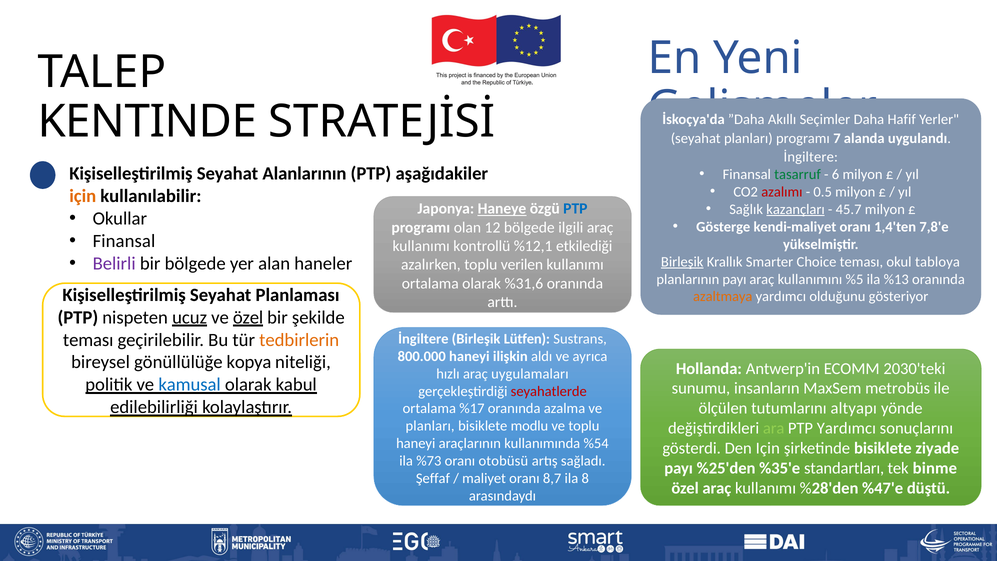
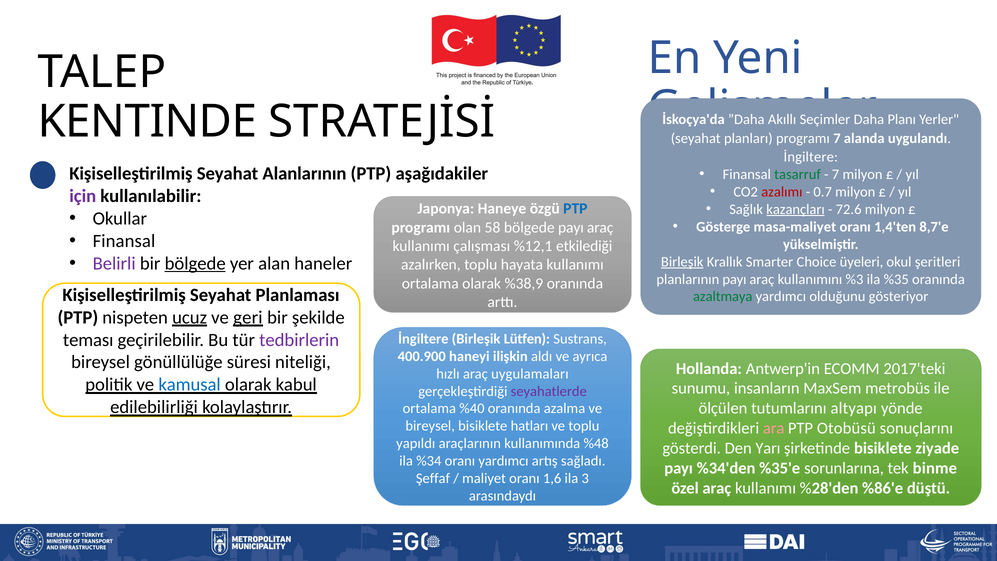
Hafif: Hafif -> Planı (902, 120)
6: 6 -> 7 (836, 174)
0.5: 0.5 -> 0.7 (823, 192)
için colour: orange -> purple (83, 196)
45.7: 45.7 -> 72.6 (849, 209)
Haneye underline: present -> none (502, 209)
kendi-maliyet: kendi-maliyet -> masa-maliyet (795, 227)
7,8'e: 7,8'e -> 8,7'e (934, 227)
12: 12 -> 58 (493, 227)
bölgede ilgili: ilgili -> payı (571, 227)
kontrollü: kontrollü -> çalışması (482, 246)
bölgede underline: none -> present (195, 263)
Choice teması: teması -> üyeleri (862, 262)
tabloya: tabloya -> şeritleri (938, 262)
verilen: verilen -> hayata (522, 265)
%5: %5 -> %3 (854, 279)
%13: %13 -> %35 (896, 279)
%31,6: %31,6 -> %38,9 (524, 283)
azaltmaya colour: orange -> green (723, 297)
ve özel: özel -> geri (248, 317)
tedbirlerin colour: orange -> purple (299, 340)
800.000: 800.000 -> 400.900 (422, 356)
kopya: kopya -> süresi (249, 362)
2030'teki: 2030'teki -> 2017'teki (914, 368)
seyahatlerde colour: red -> purple (549, 391)
%17: %17 -> %40 (472, 409)
planları: planları -> bireysel (430, 426)
modlu: modlu -> hatları (529, 426)
ara colour: light green -> pink (774, 428)
PTP Yardımcı: Yardımcı -> Otobüsü (846, 428)
haneyi: haneyi -> yapıldı (416, 443)
%54: %54 -> %48 (596, 443)
Den Için: Için -> Yarı (768, 448)
%73: %73 -> %34 (429, 461)
oranı otobüsü: otobüsü -> yardımcı (503, 461)
%25'den: %25'den -> %34'den (726, 468)
standartları: standartları -> sorunlarına (844, 468)
8,7: 8,7 -> 1,6 (552, 478)
8: 8 -> 3 (585, 478)
%47'e: %47'e -> %86'e (883, 488)
